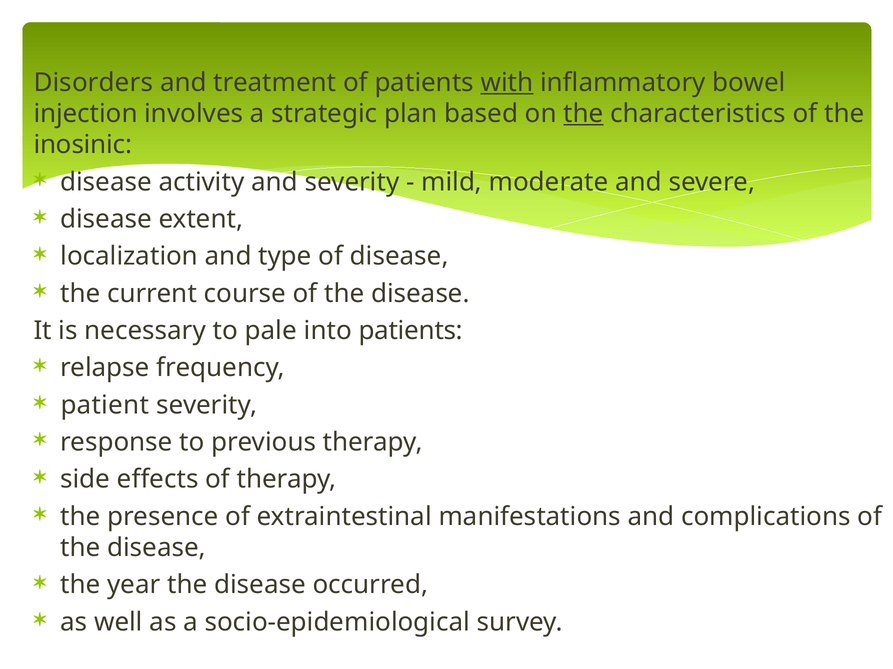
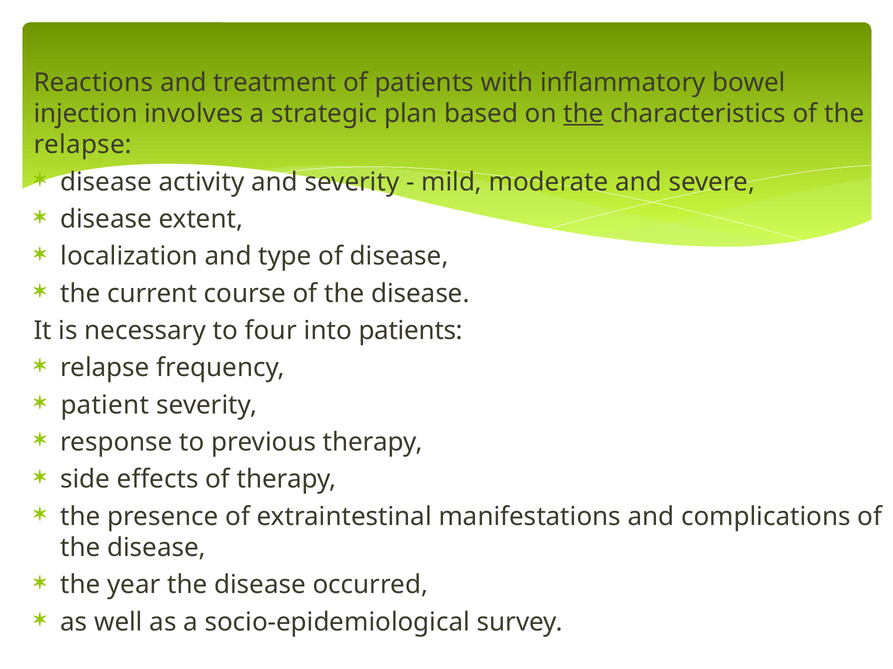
Disorders: Disorders -> Reactions (93, 83)
with underline: present -> none (507, 83)
inosinic: inosinic -> relapse (83, 145)
pale: pale -> four (271, 331)
